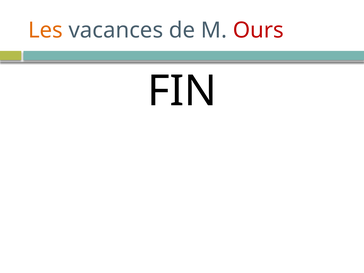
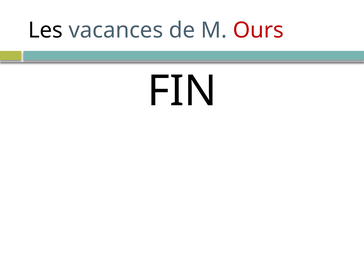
Les colour: orange -> black (45, 30)
